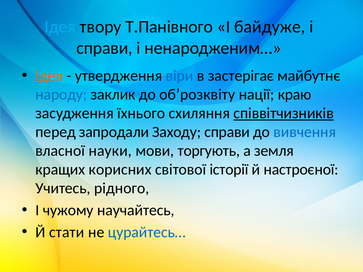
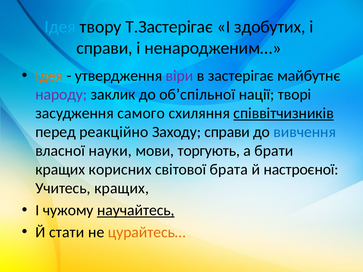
Т.Панівного: Т.Панівного -> Т.Застерігає (169, 27)
байдуже: байдуже -> здобутих (270, 27)
віри colour: blue -> purple (180, 76)
народу colour: blue -> purple (61, 95)
об’розквіту: об’розквіту -> об’спільної (197, 95)
краю: краю -> творі (295, 95)
їхнього: їхнього -> самого (141, 113)
запродали: запродали -> реакційно (114, 132)
земля: земля -> брати (274, 151)
історії: історії -> брата (229, 170)
Учитесь рідного: рідного -> кращих (122, 188)
научайтесь underline: none -> present (136, 210)
цурайтесь… colour: blue -> orange (147, 232)
